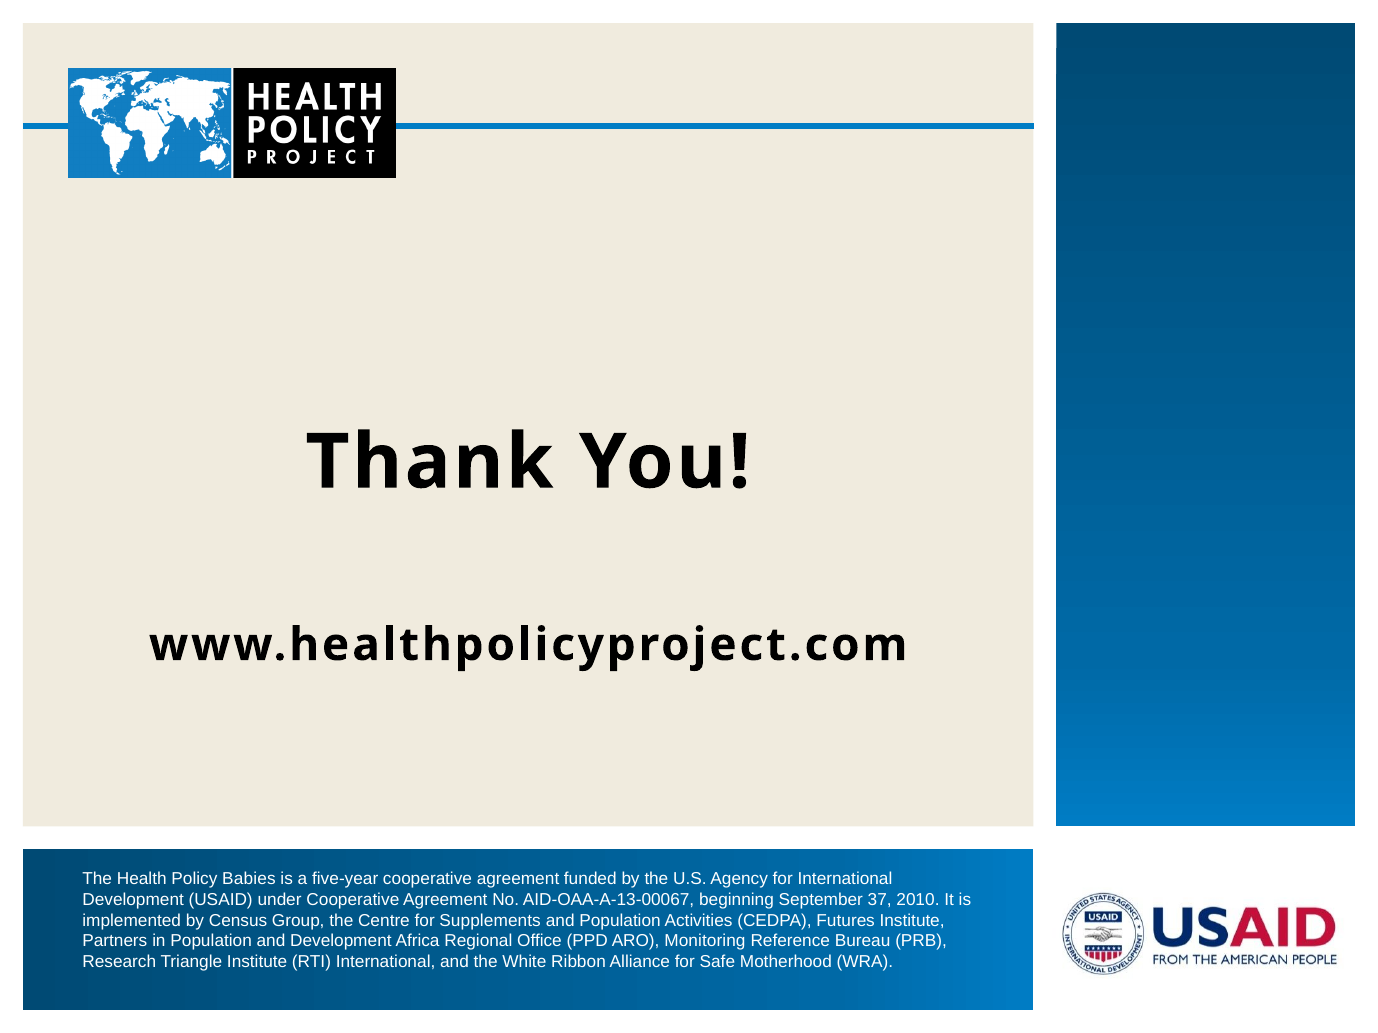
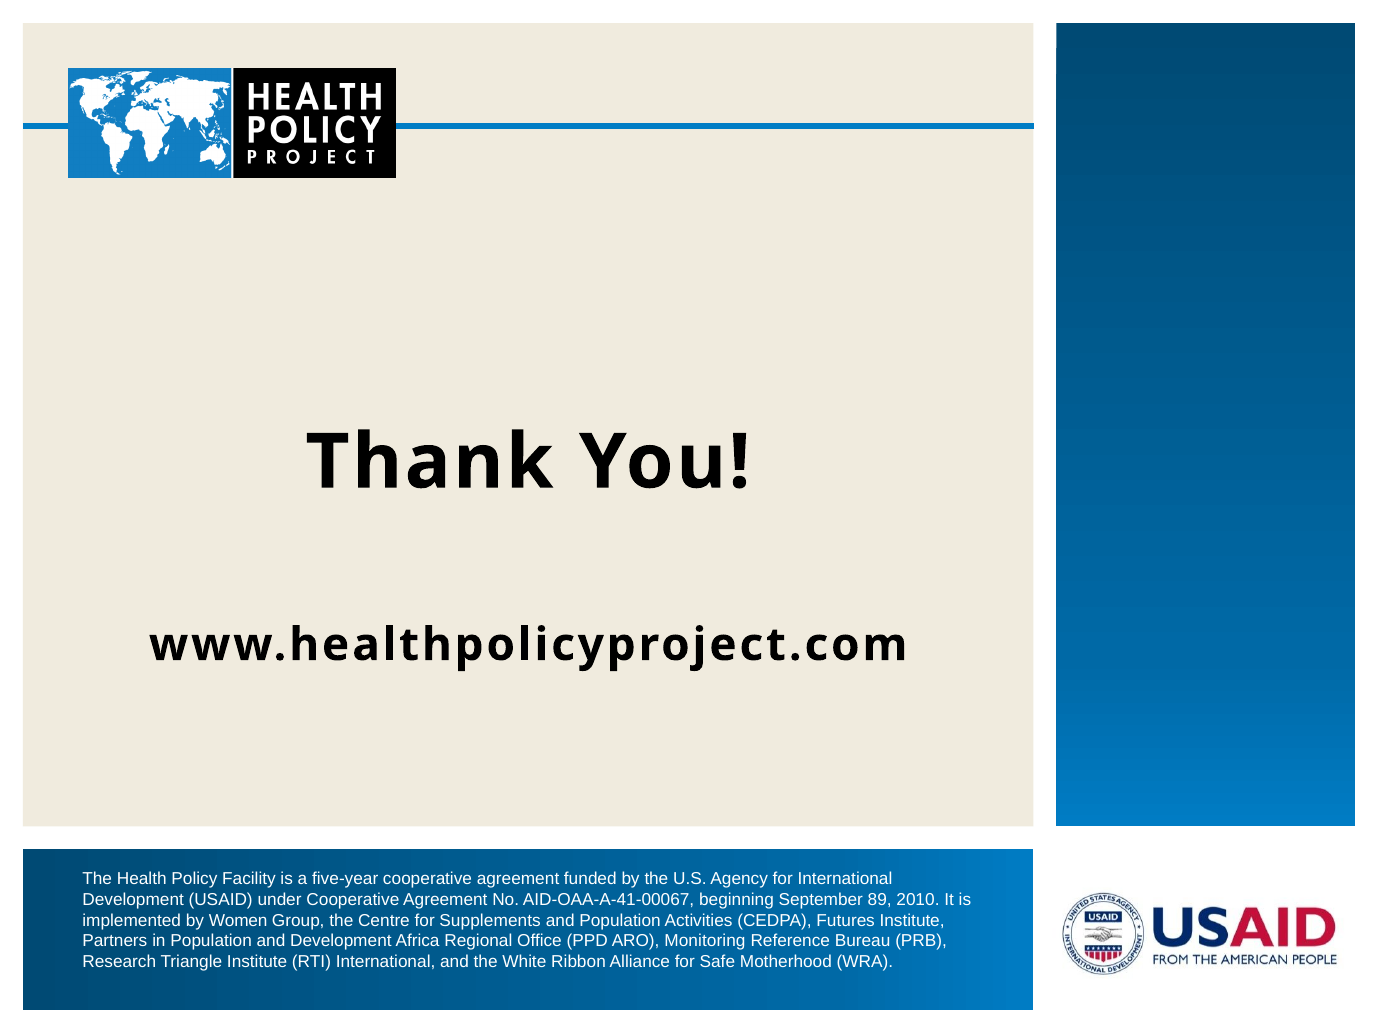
Babies: Babies -> Facility (249, 880)
AID-OAA-A-13-00067: AID-OAA-A-13-00067 -> AID-OAA-A-41-00067 (609, 900)
37: 37 -> 89 (880, 900)
Census: Census -> Women (238, 921)
